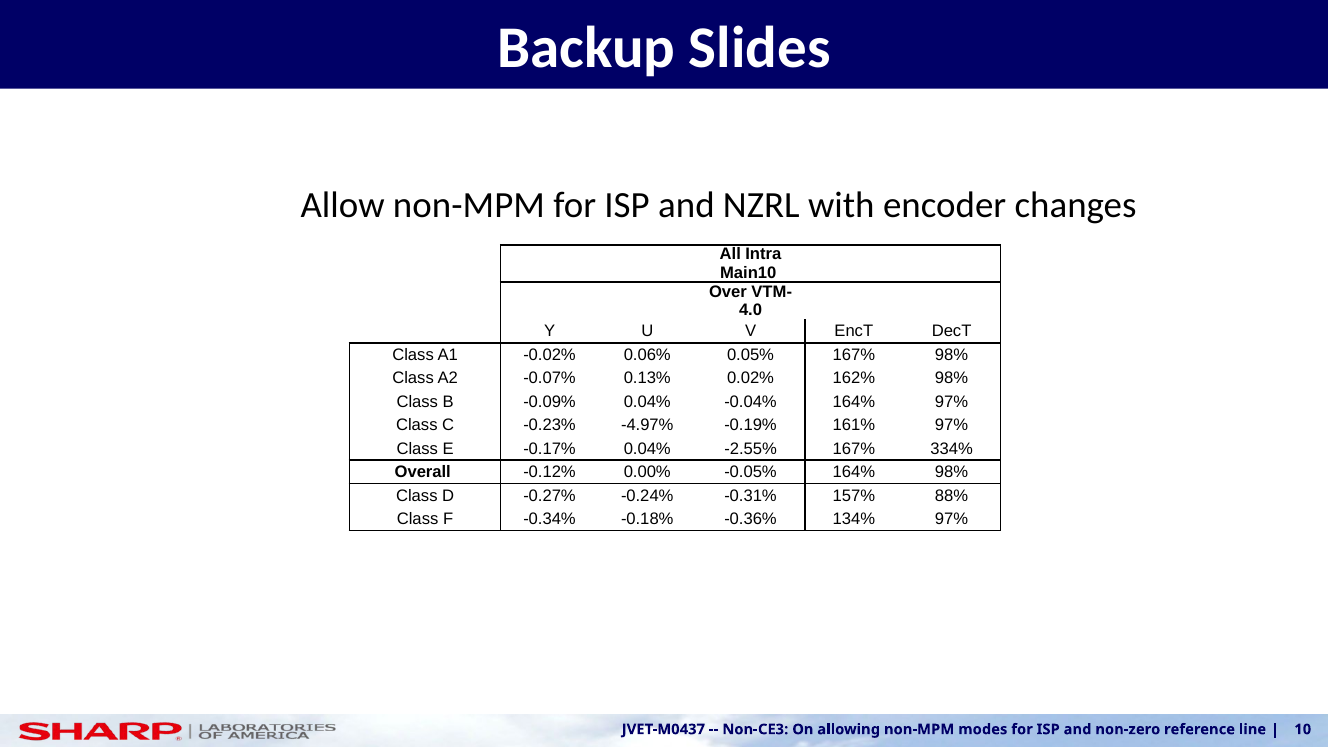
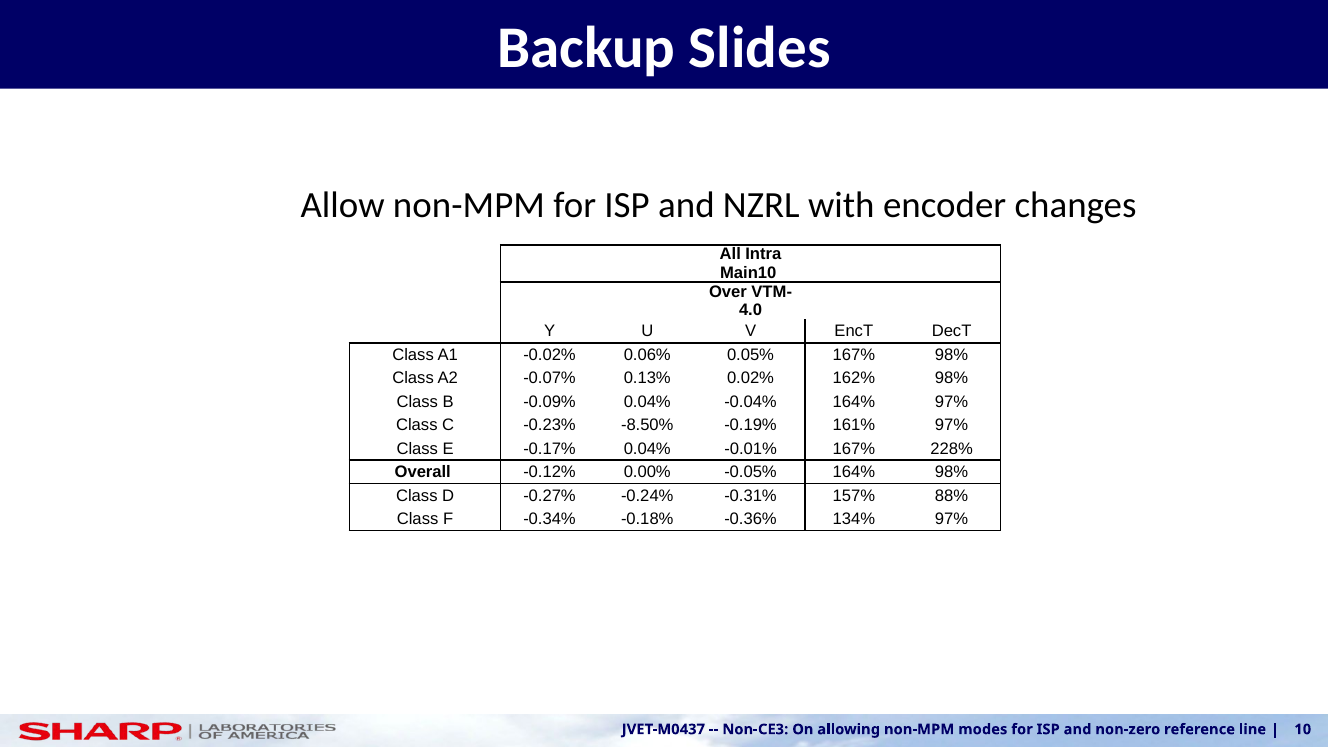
-4.97%: -4.97% -> -8.50% (647, 425)
-2.55%: -2.55% -> -0.01% (751, 449)
334%: 334% -> 228% (952, 449)
